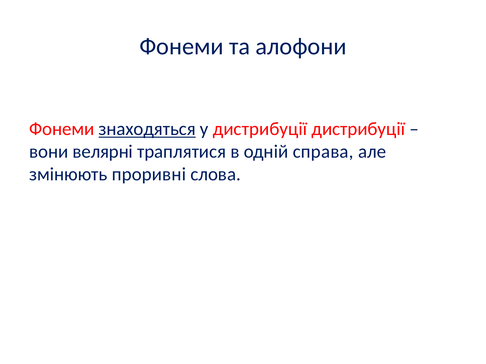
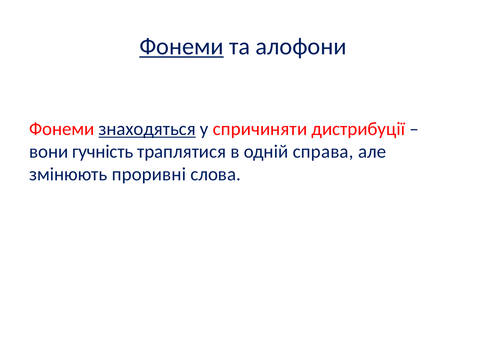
Фонеми underline: none -> present (182, 47)
у дистрибуції: дистрибуції -> спричиняти (260, 129)
велярні: велярні -> гучність (103, 152)
